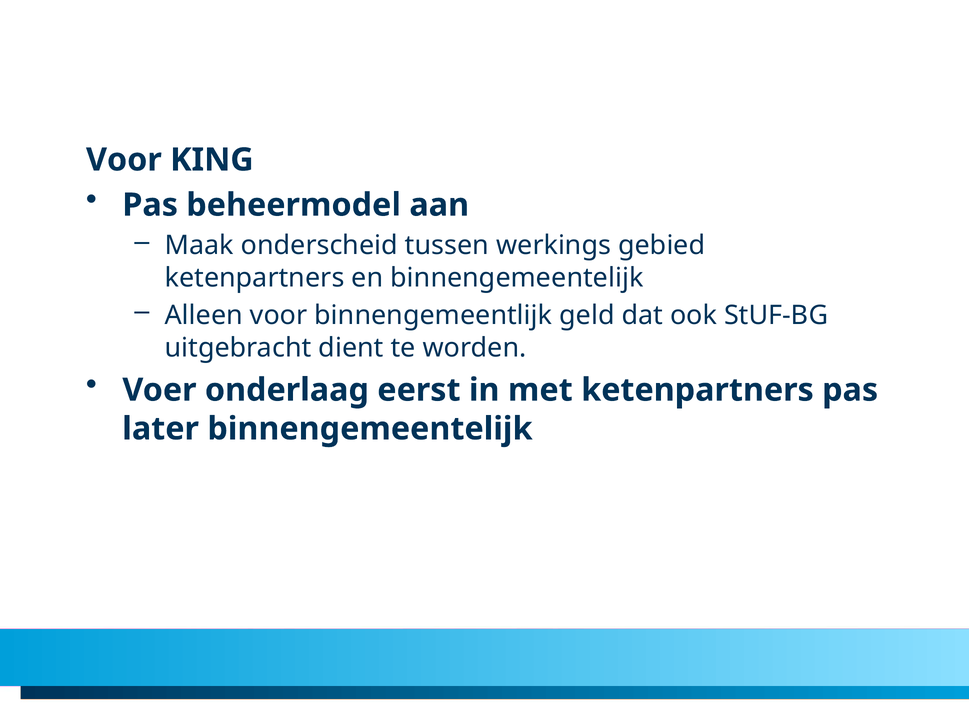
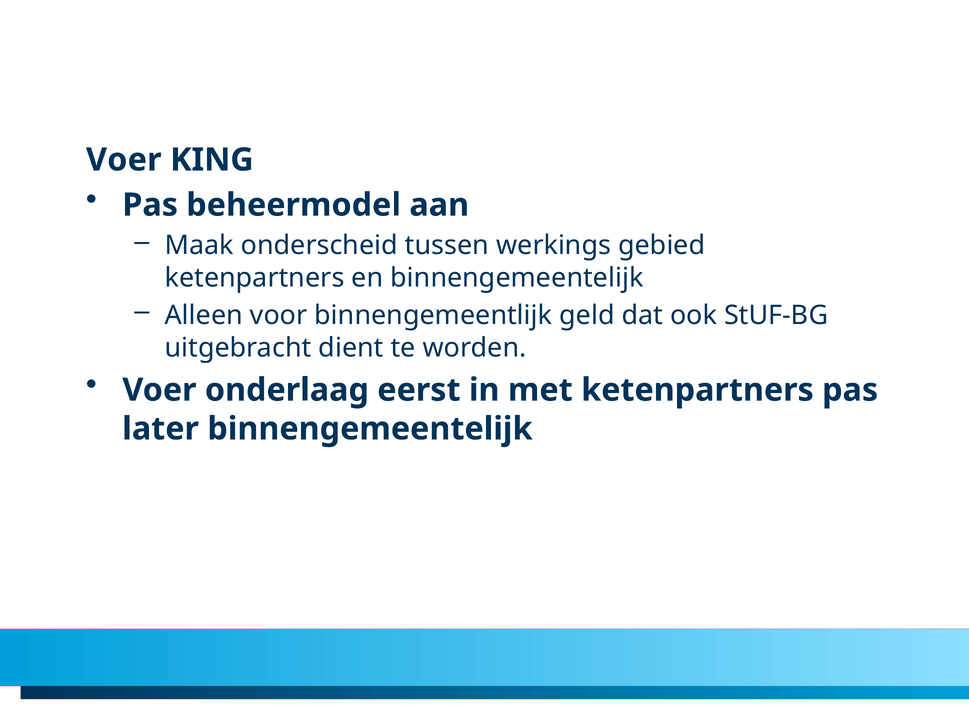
Voor: Voor -> Voer (124, 160)
